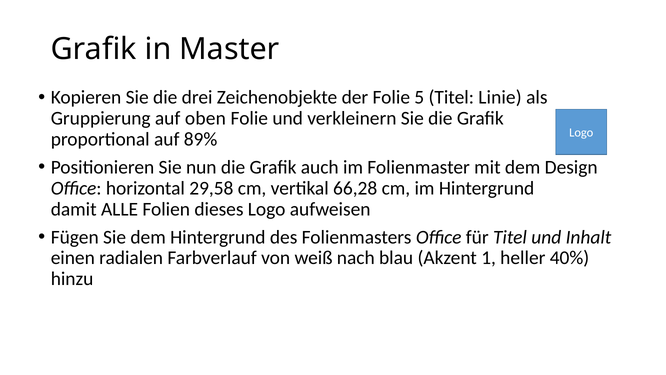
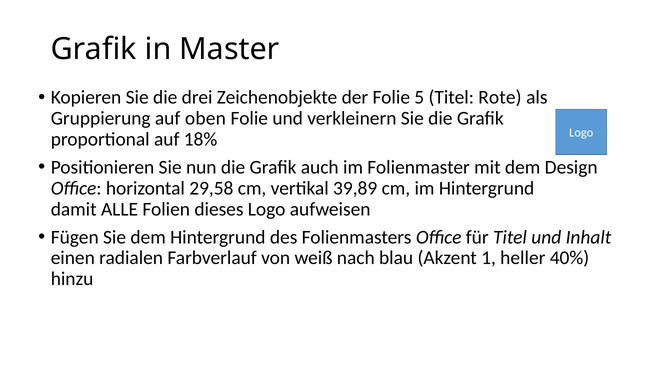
Linie: Linie -> Rote (500, 97)
89%: 89% -> 18% (201, 139)
66,28: 66,28 -> 39,89 (355, 188)
